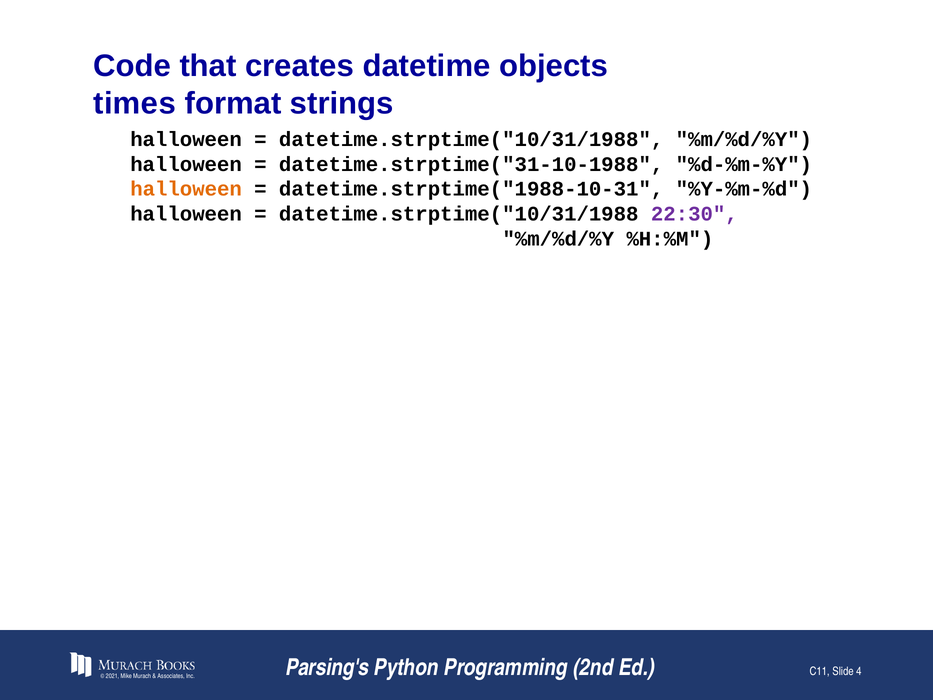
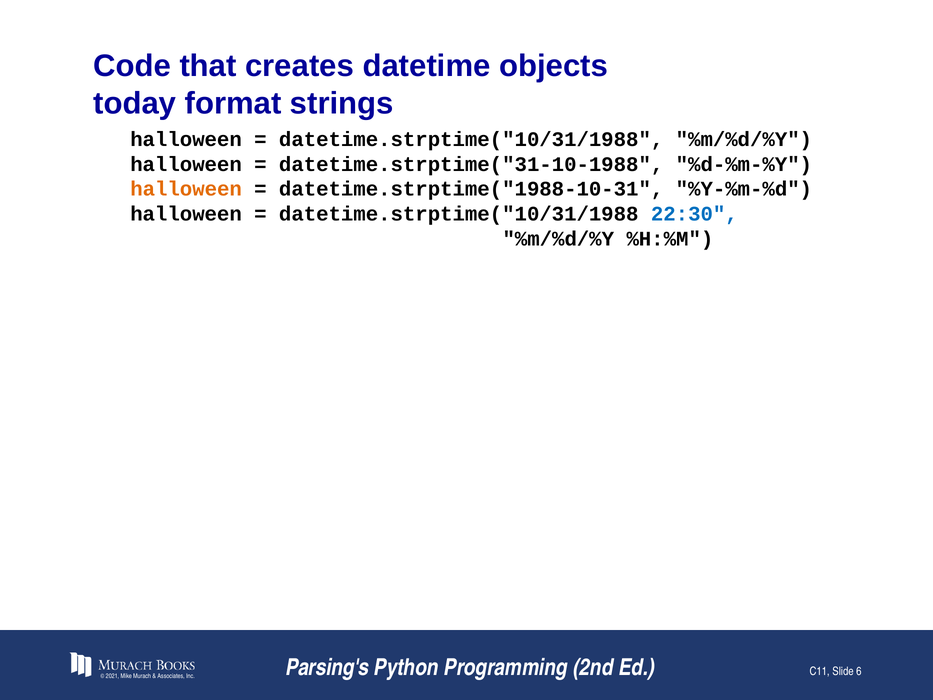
times: times -> today (135, 103)
22:30 colour: purple -> blue (694, 214)
4: 4 -> 6 (859, 671)
